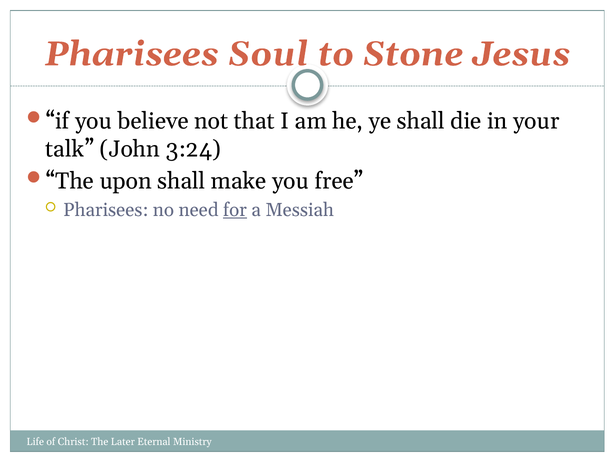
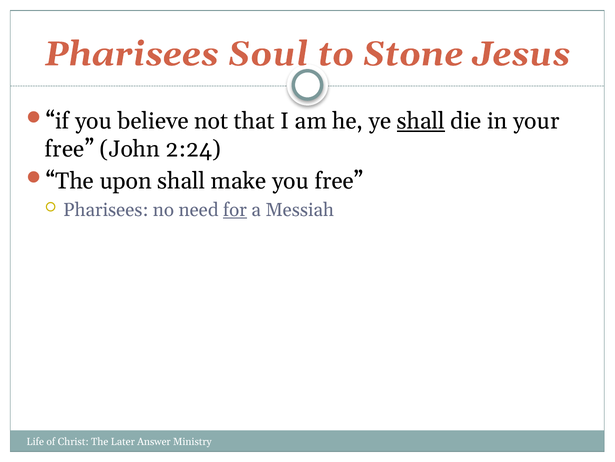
shall underline: none -> present (421, 121)
talk: talk -> free (70, 149)
3:24: 3:24 -> 2:24 (193, 149)
Eternal: Eternal -> Answer (154, 441)
